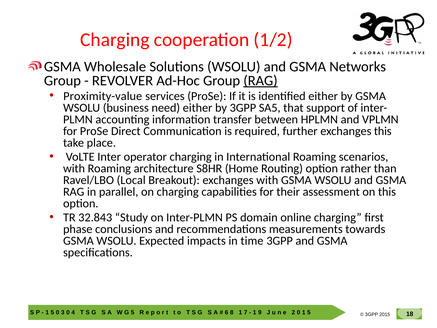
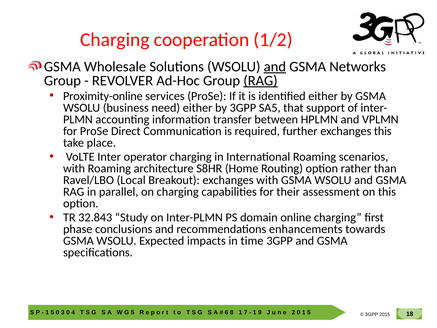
and underline: none -> present (275, 67)
Proximity-value: Proximity-value -> Proximity-online (103, 96)
measurements: measurements -> enhancements (306, 229)
